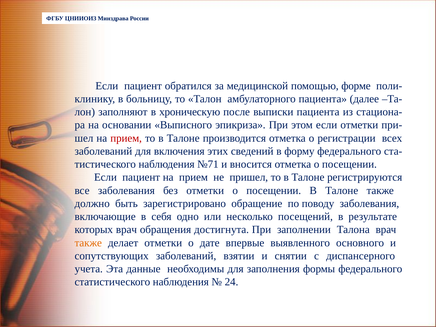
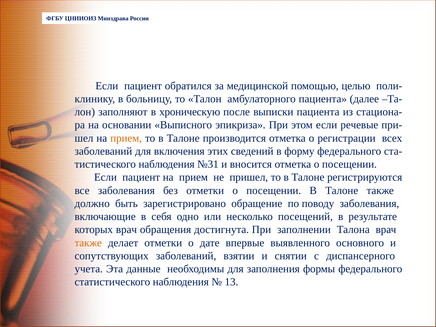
форме: форме -> целью (356, 86)
если отметки: отметки -> речевые (359, 125)
прием colour: red -> orange (126, 138)
№71: №71 -> №31 (208, 164)
24: 24 -> 13 (232, 282)
